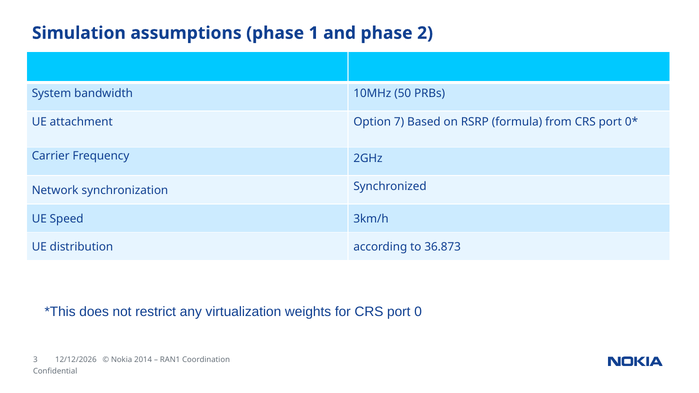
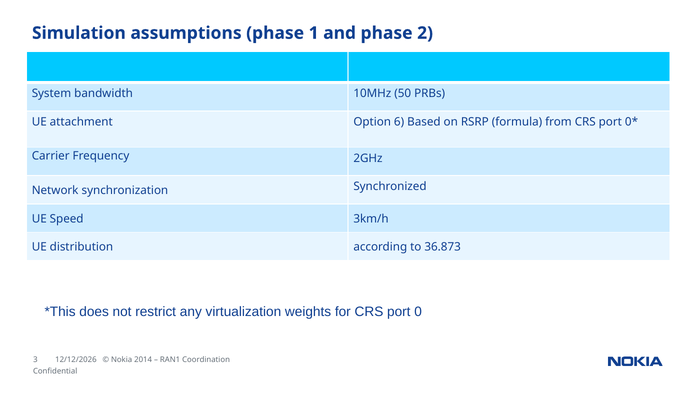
7: 7 -> 6 (399, 122)
